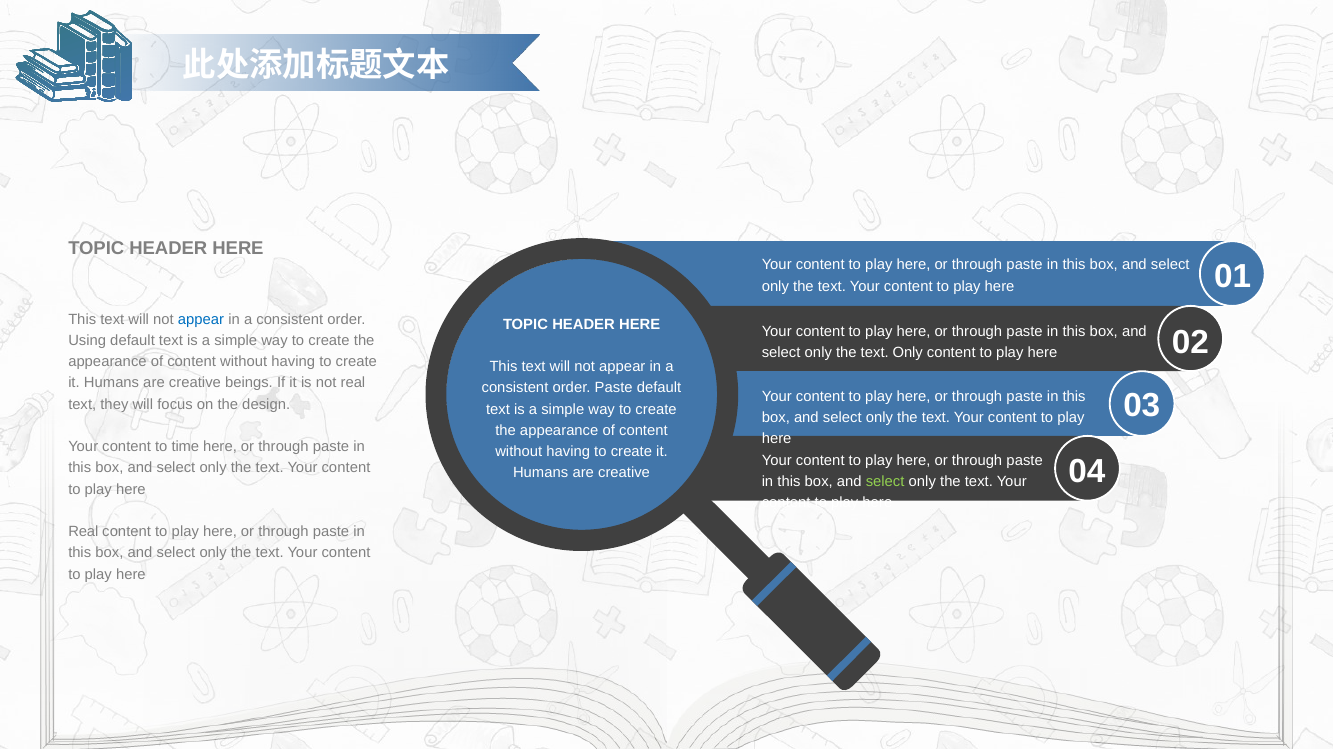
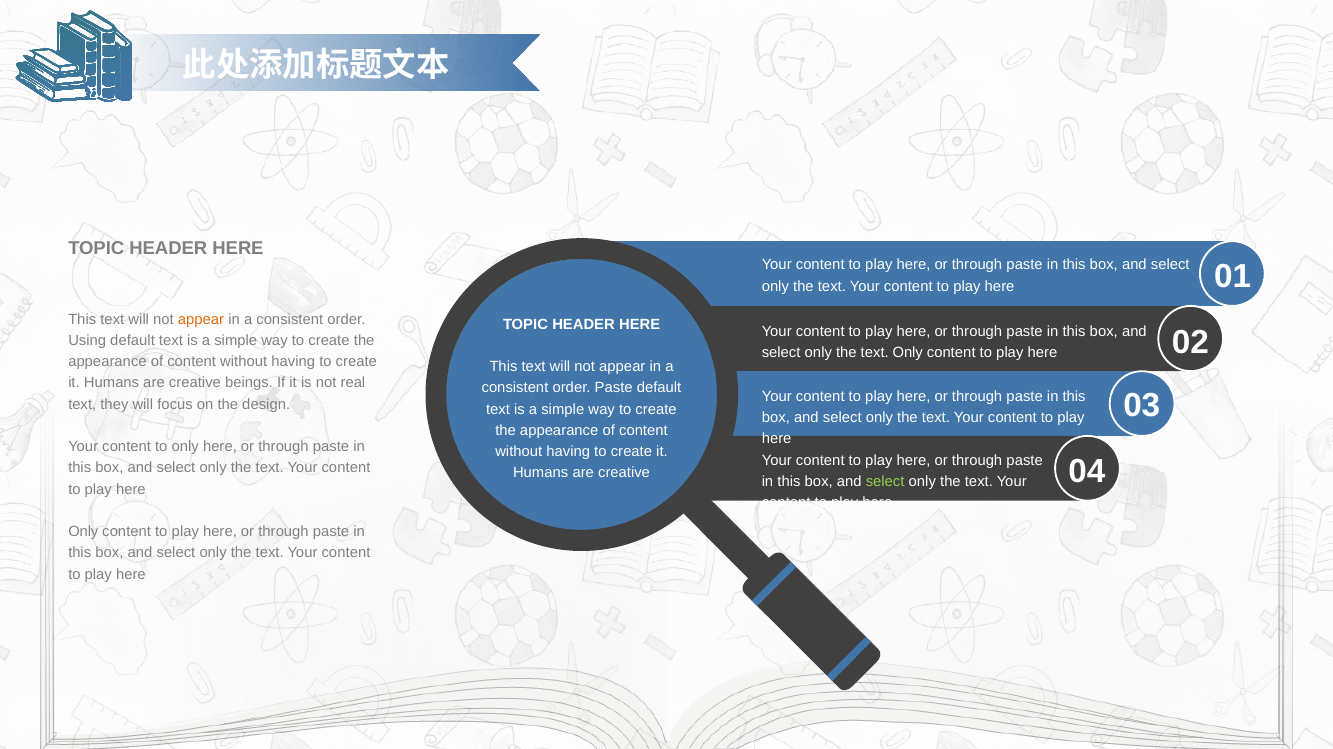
appear colour: blue -> orange (201, 320)
to time: time -> only (185, 447)
Real: Real -> Only (83, 532)
